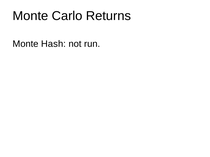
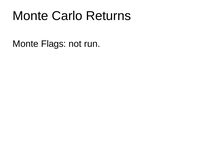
Hash: Hash -> Flags (54, 44)
